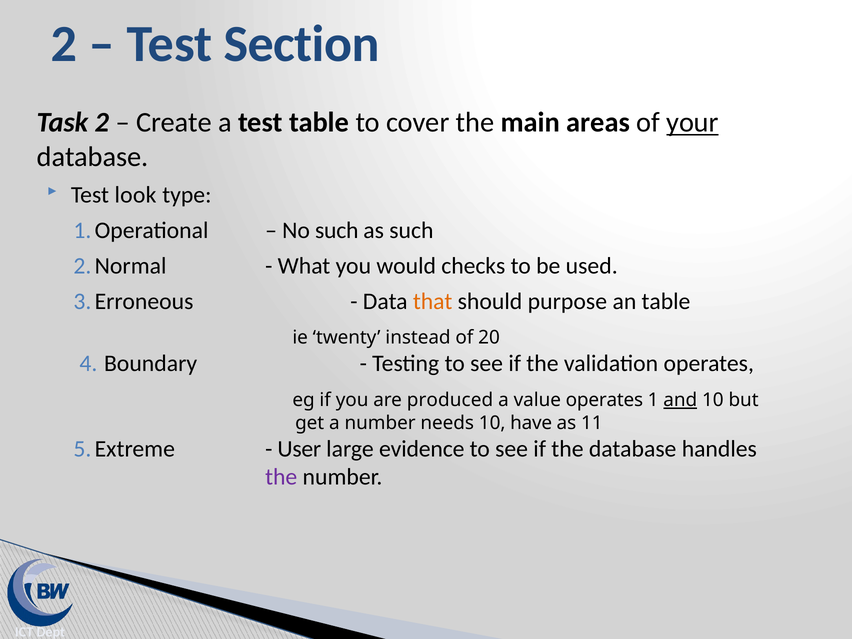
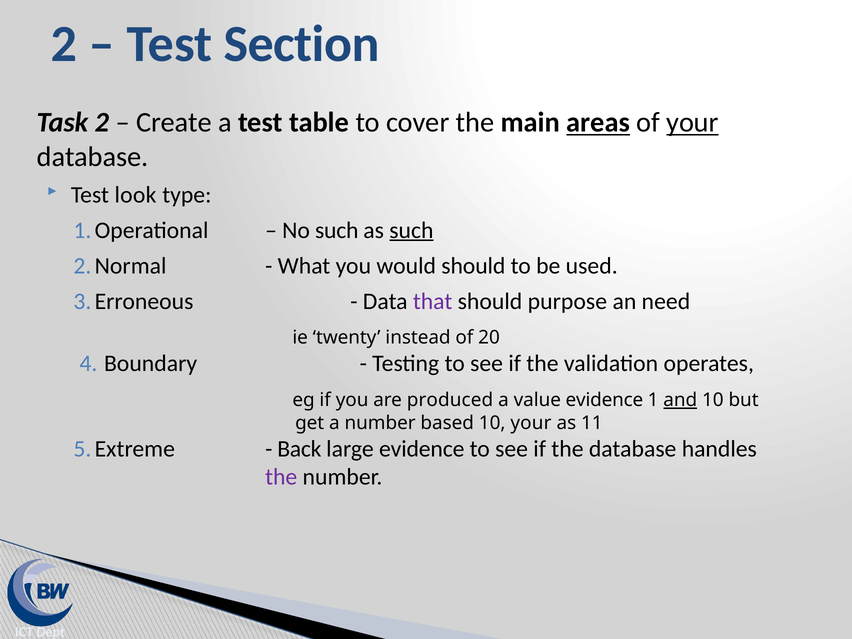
areas underline: none -> present (598, 123)
such underline: none -> present (411, 230)
would checks: checks -> should (473, 266)
that colour: orange -> purple (433, 301)
an table: table -> need (666, 301)
value operates: operates -> evidence (604, 400)
needs: needs -> based (447, 423)
10 have: have -> your (531, 423)
User: User -> Back (299, 449)
